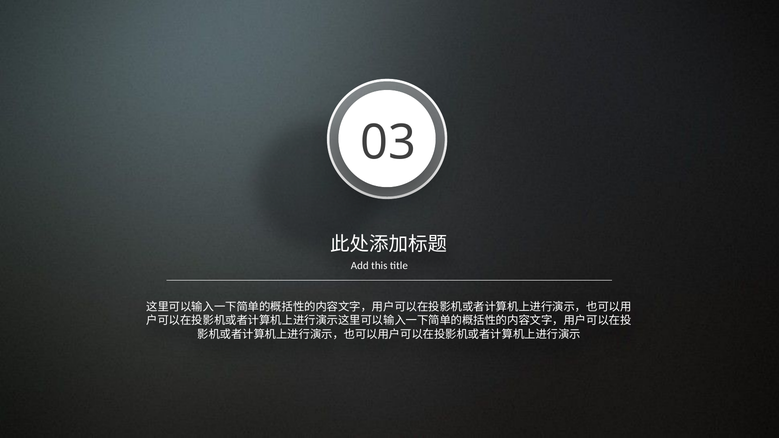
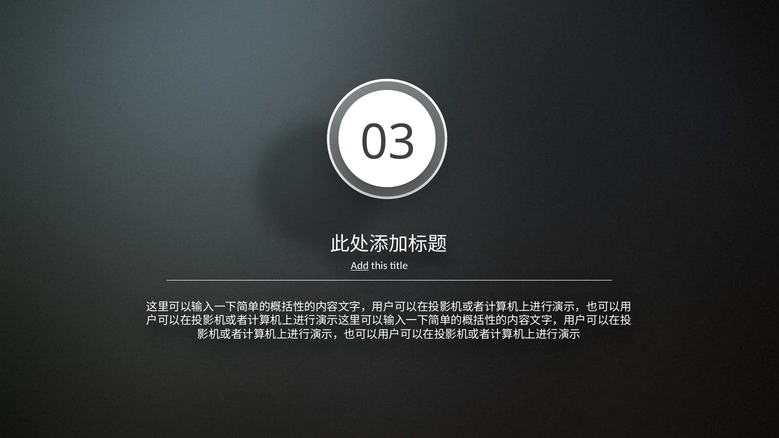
Add underline: none -> present (360, 266)
